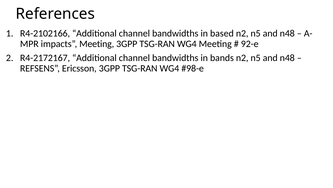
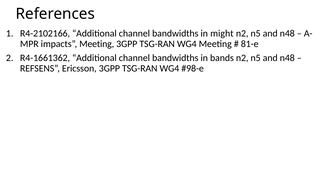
based: based -> might (222, 33)
92-e: 92-e -> 81-e (250, 44)
R4-2172167: R4-2172167 -> R4-1661362 (45, 58)
